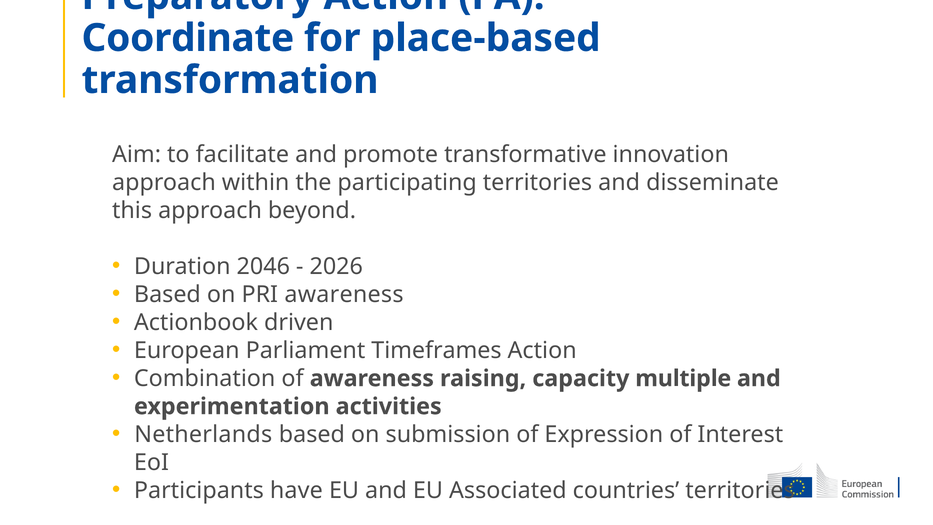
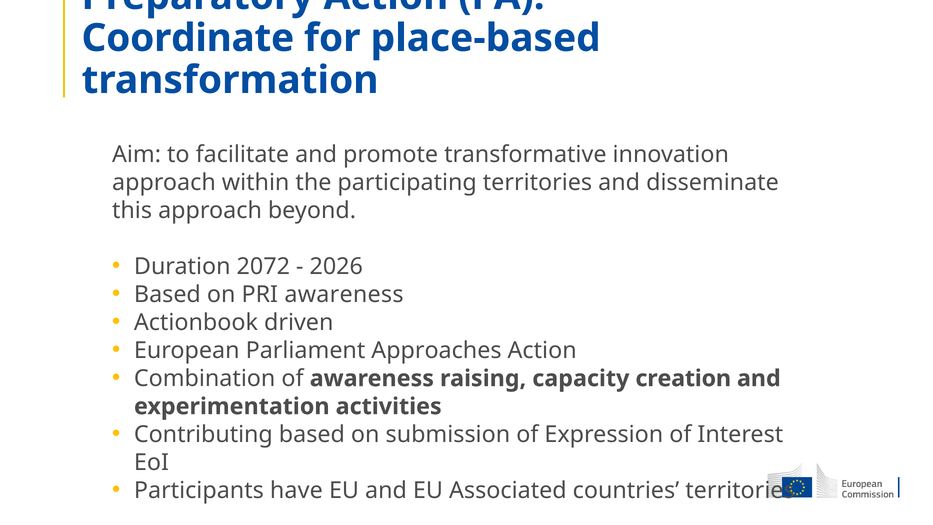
2046: 2046 -> 2072 (263, 266)
Timeframes: Timeframes -> Approaches (436, 350)
multiple: multiple -> creation (683, 378)
Netherlands: Netherlands -> Contributing (203, 434)
